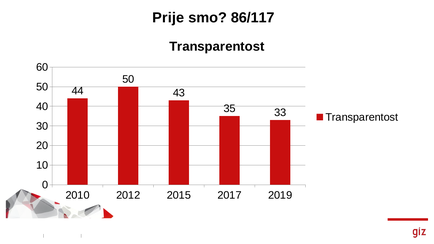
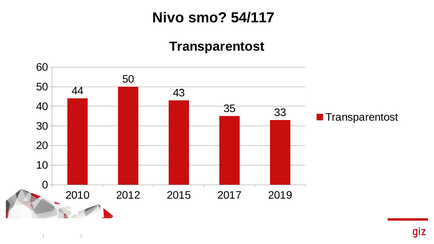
Prije: Prije -> Nivo (168, 18)
86/117: 86/117 -> 54/117 (253, 18)
